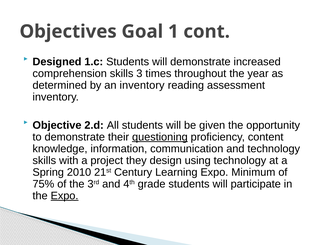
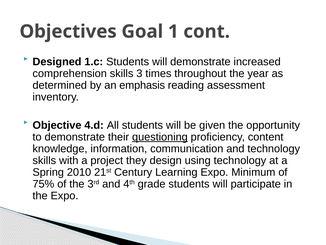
an inventory: inventory -> emphasis (142, 85)
2.d: 2.d -> 4.d (94, 125)
Expo underline: present -> none (65, 195)
